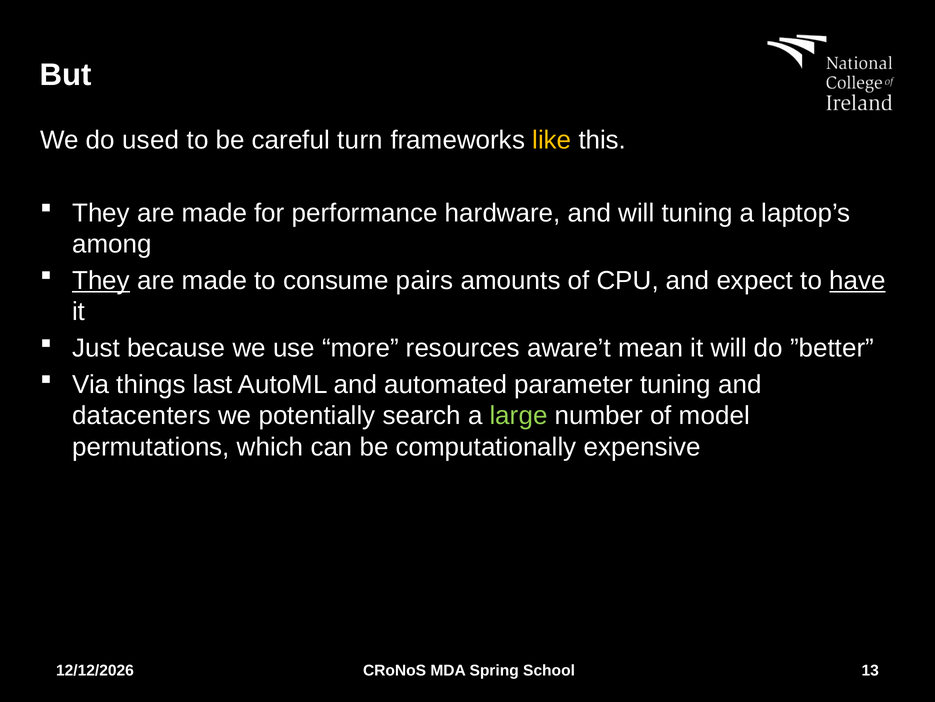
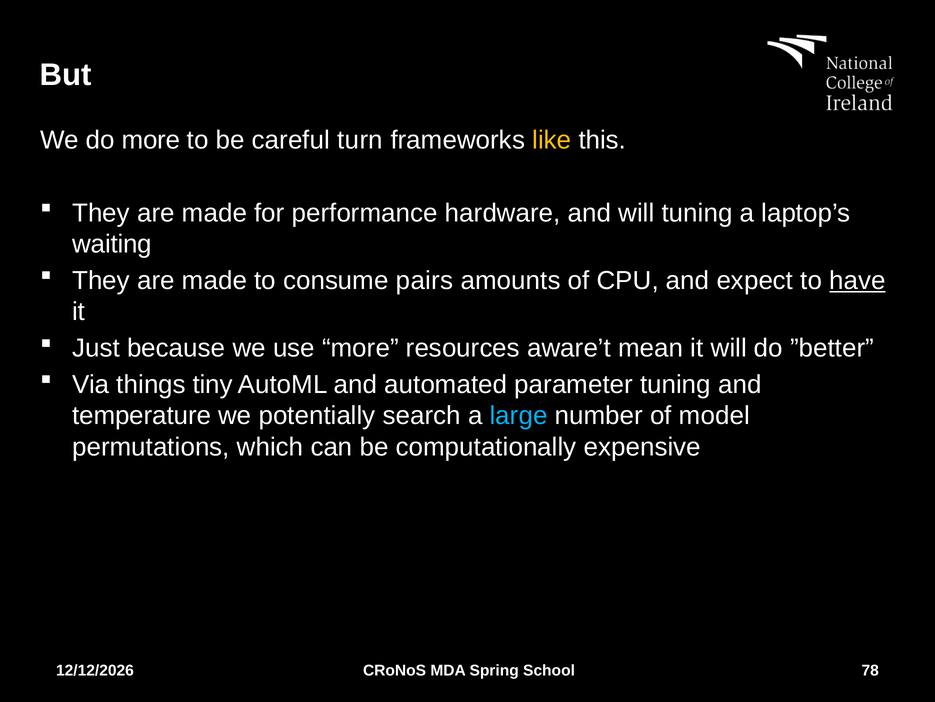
do used: used -> more (151, 140)
among: among -> waiting (112, 244)
They underline: present -> none (101, 280)
last: last -> tiny (213, 384)
datacenters: datacenters -> temperature (142, 415)
large colour: light green -> light blue (519, 415)
13: 13 -> 78 (870, 670)
